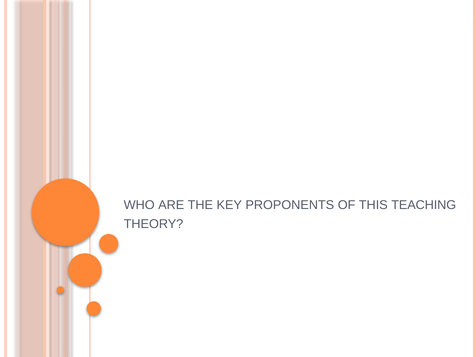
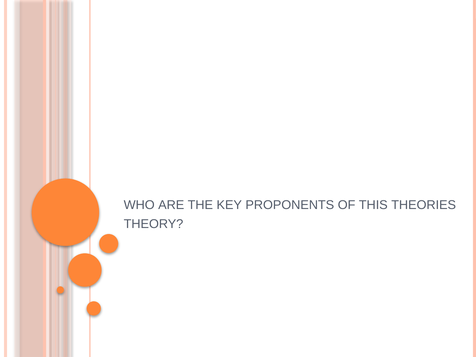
TEACHING: TEACHING -> THEORIES (424, 205)
